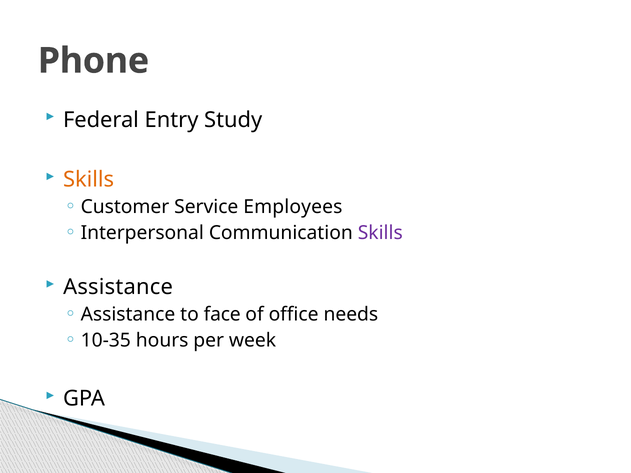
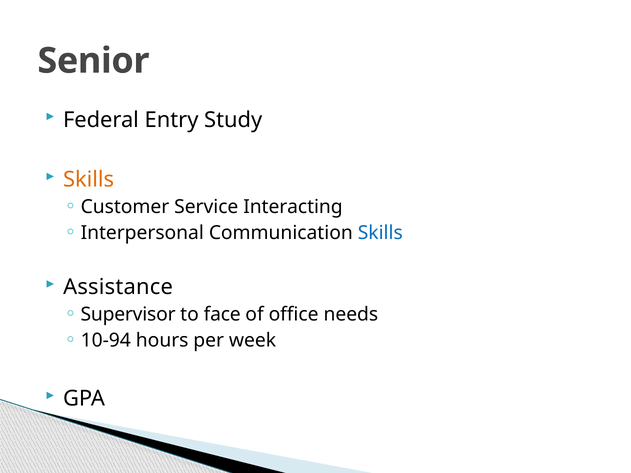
Phone: Phone -> Senior (93, 61)
Employees: Employees -> Interacting (293, 207)
Skills colour: purple -> blue (380, 233)
Assistance: Assistance -> Supervisor (128, 315)
10-35: 10-35 -> 10-94 (106, 341)
